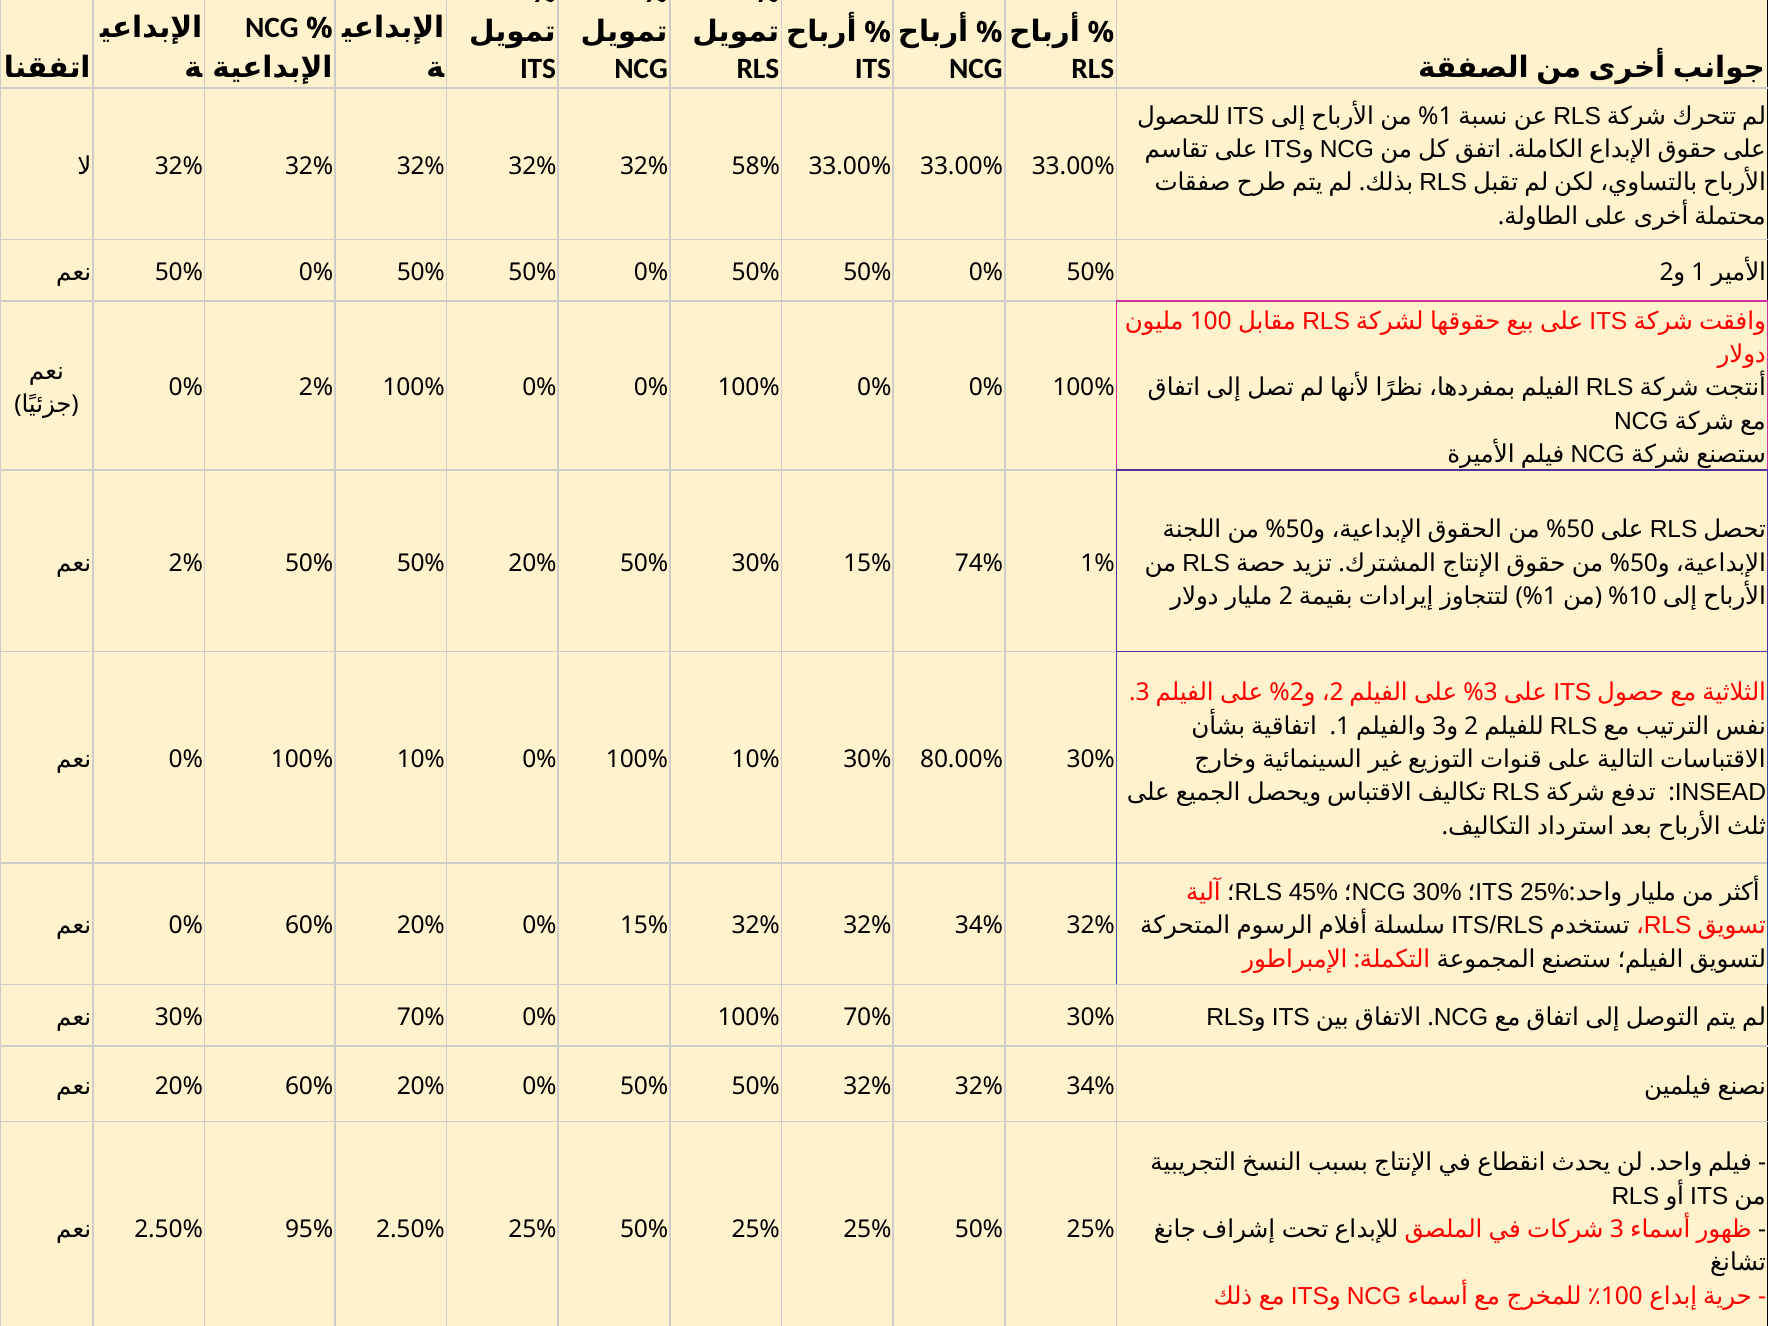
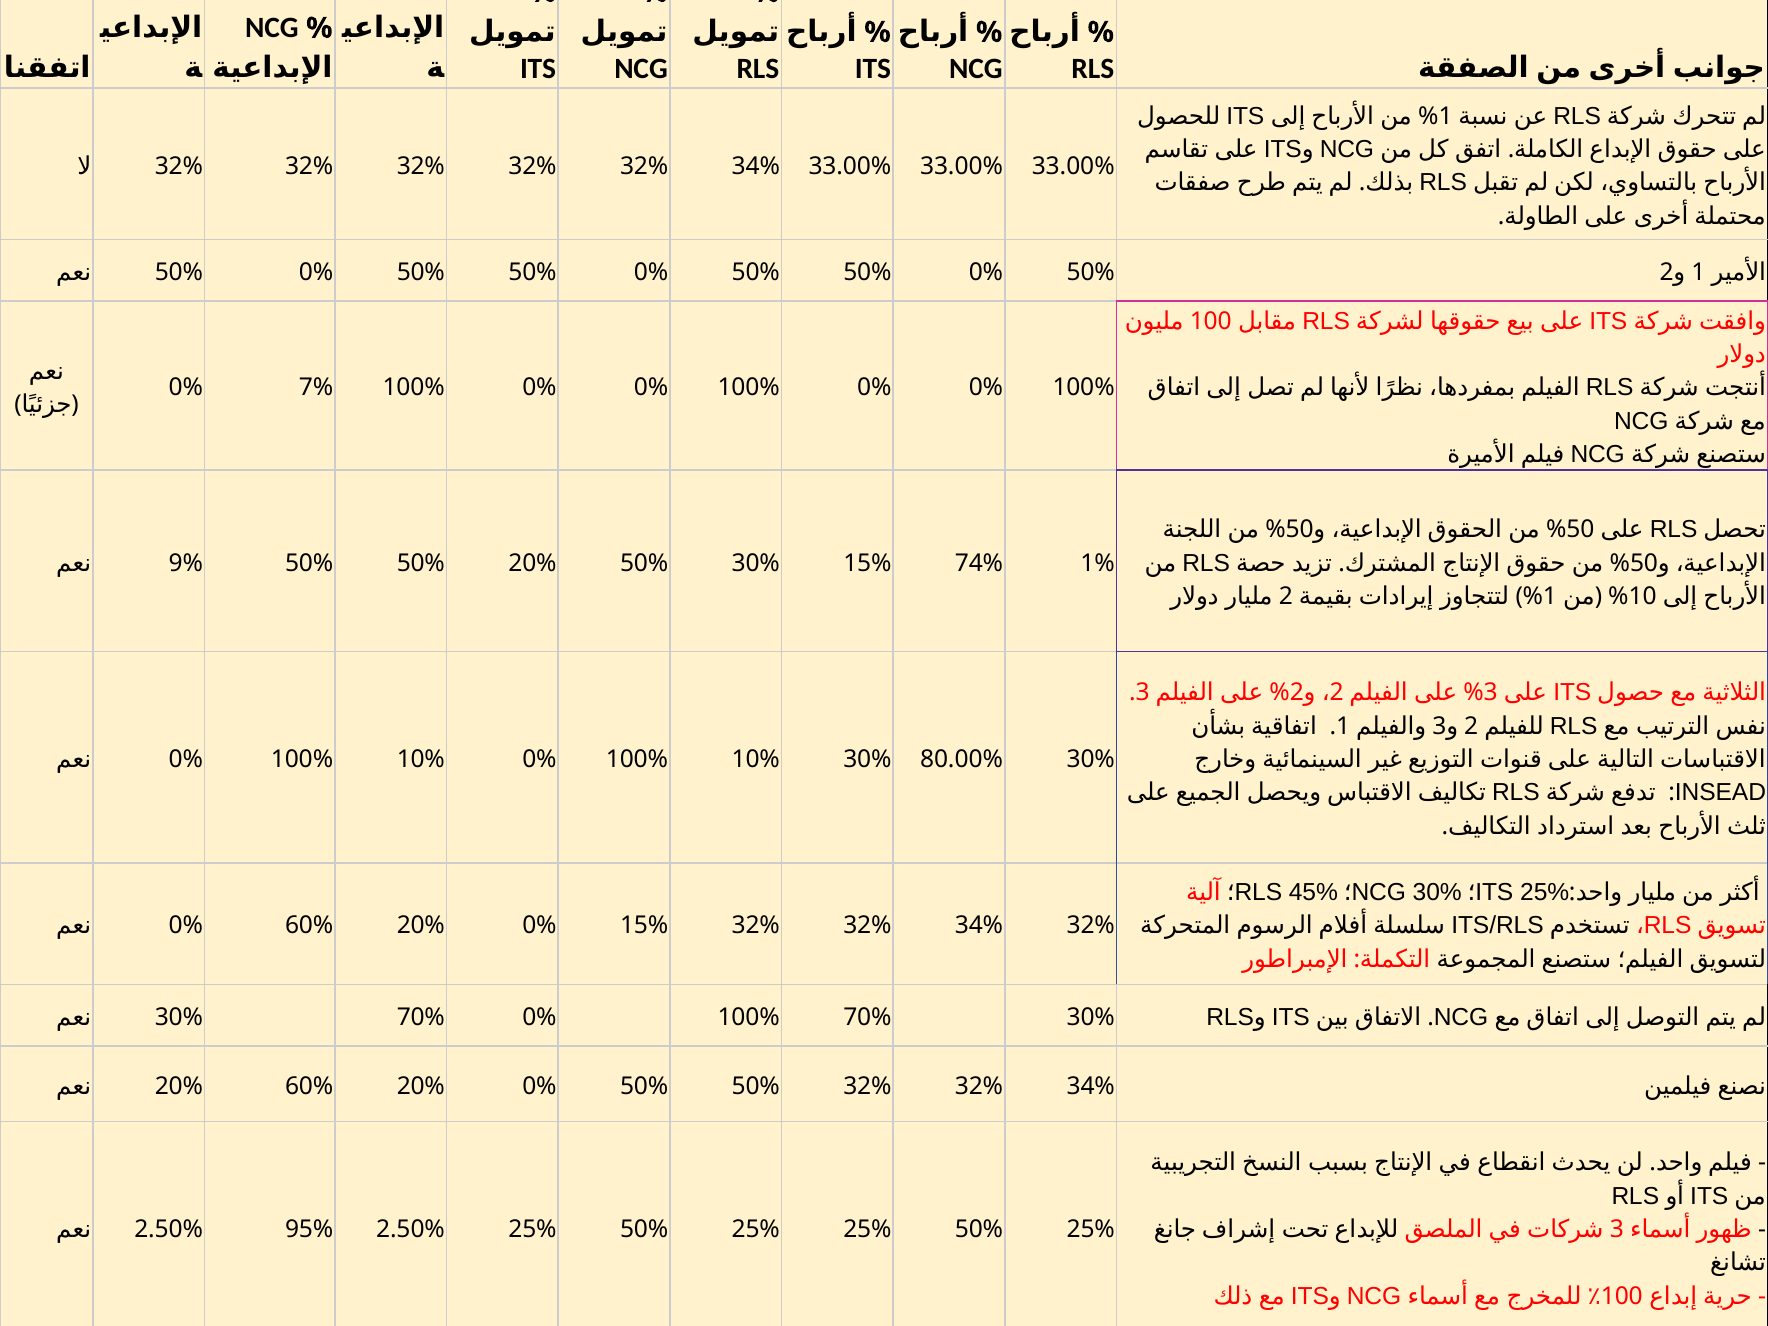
32% 32% 32% 58%: 58% -> 34% (756, 166)
0% 2%: 2% -> 7% (316, 388)
2%: 2% -> 9% (186, 563)
